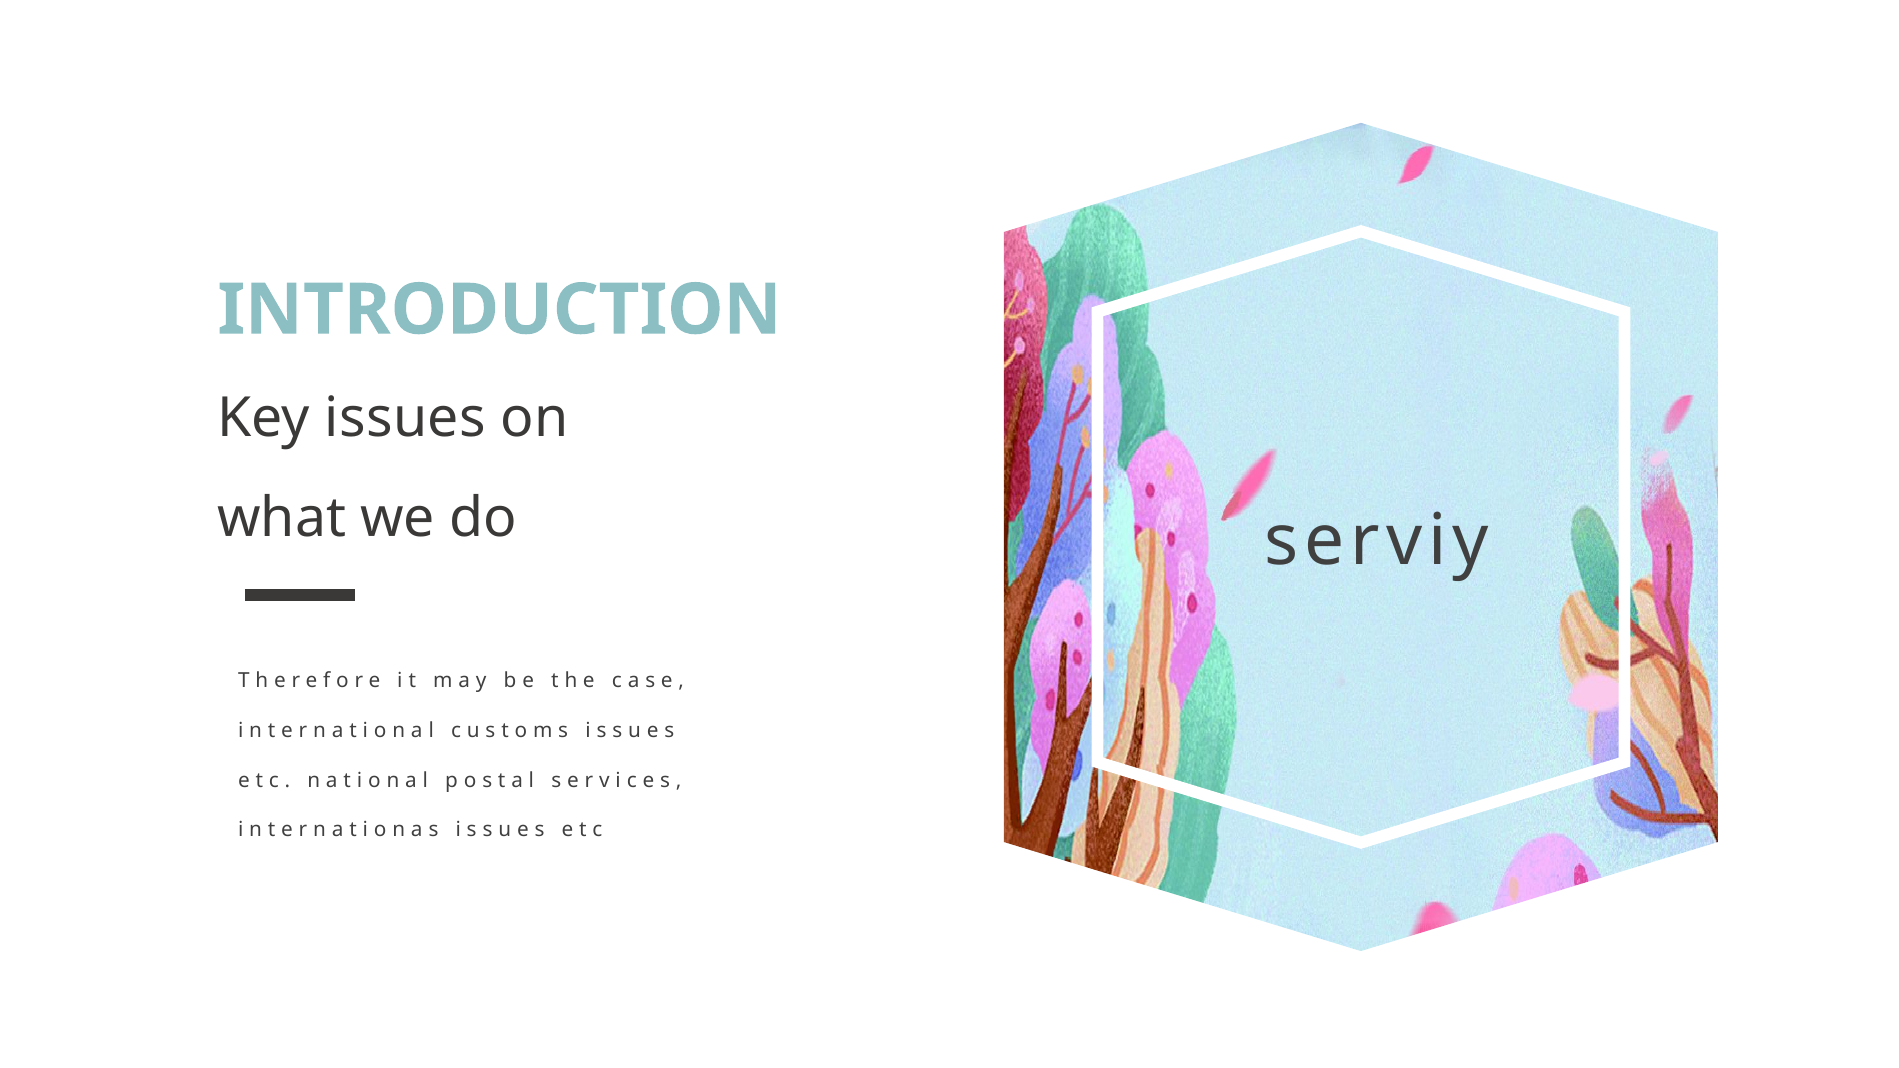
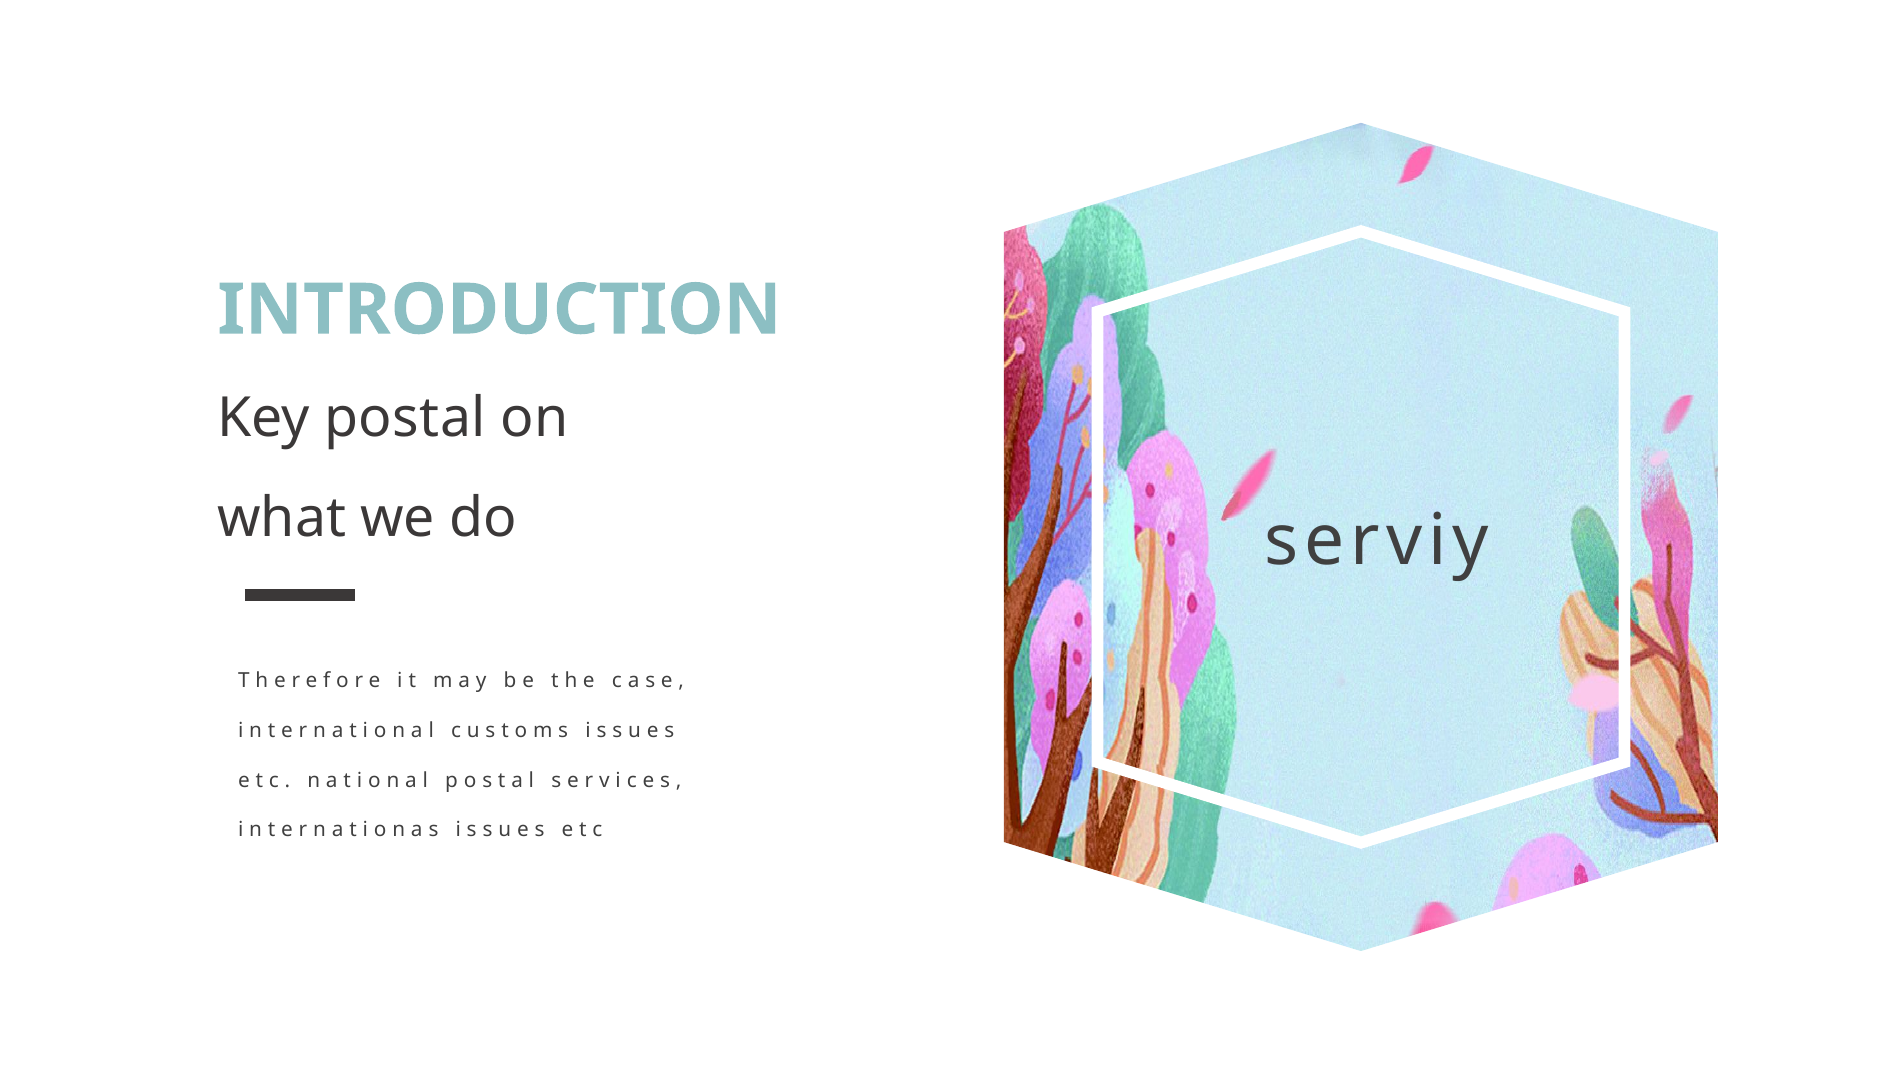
issues: issues -> postal (405, 418)
